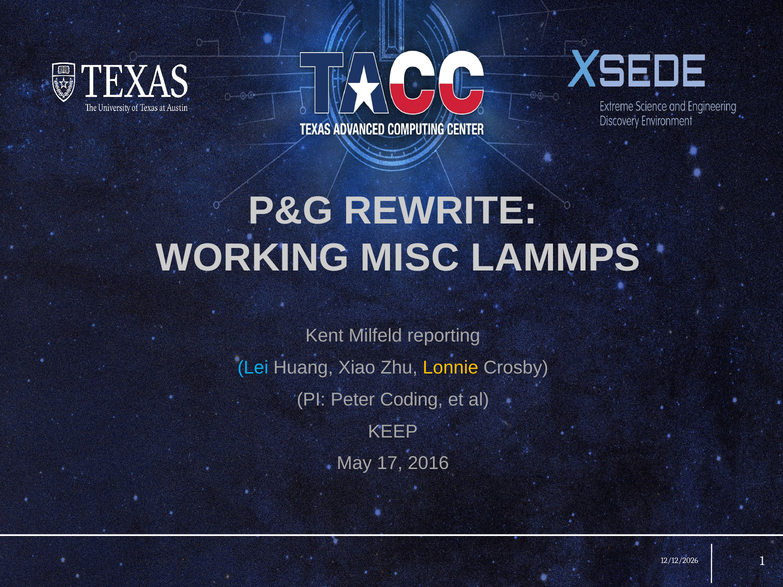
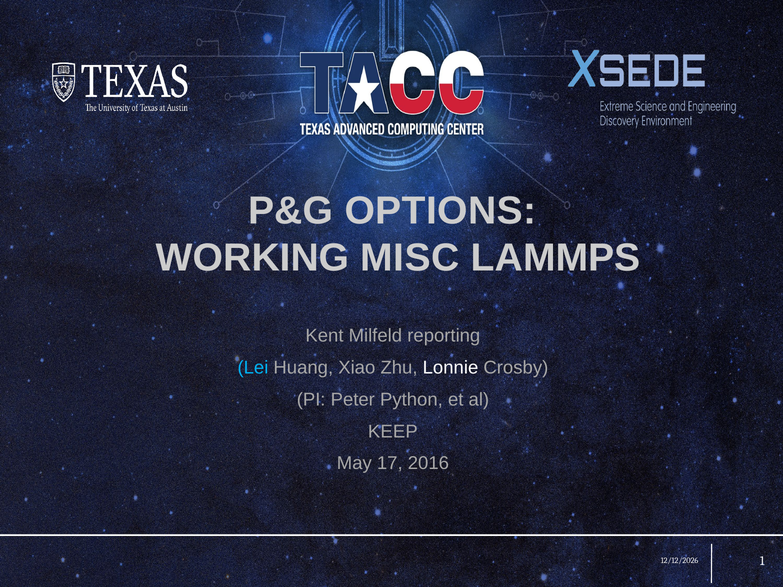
REWRITE: REWRITE -> OPTIONS (440, 211)
Lonnie colour: yellow -> white (450, 368)
Coding: Coding -> Python (411, 400)
